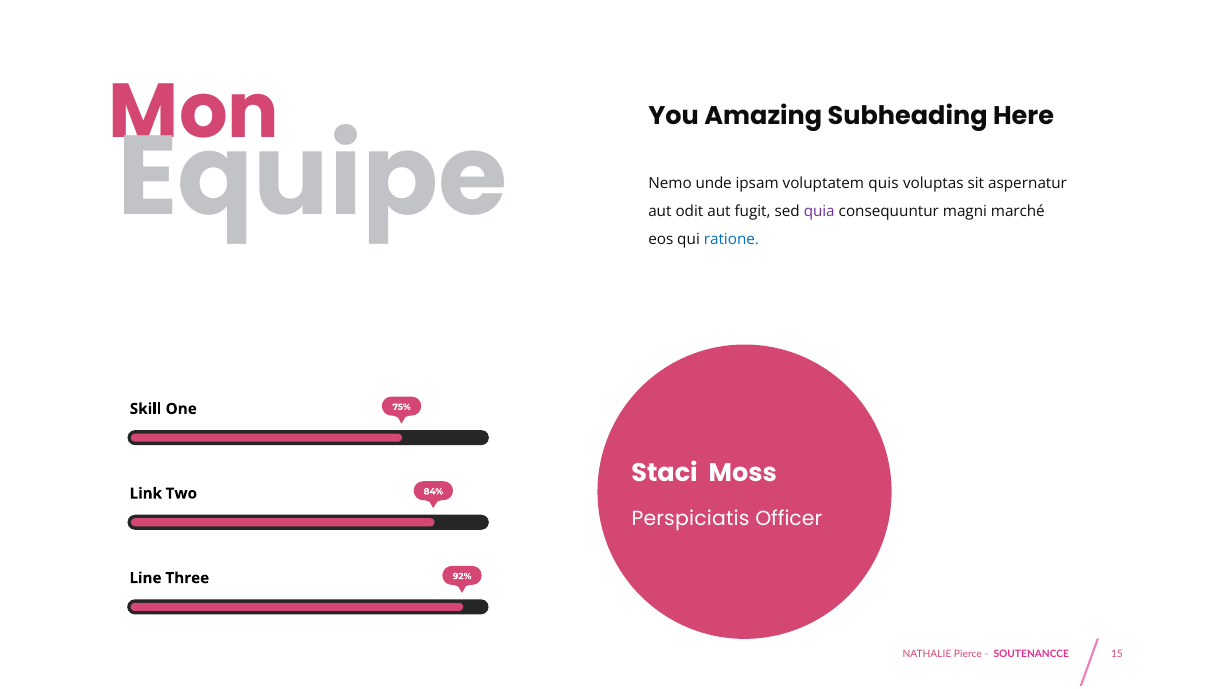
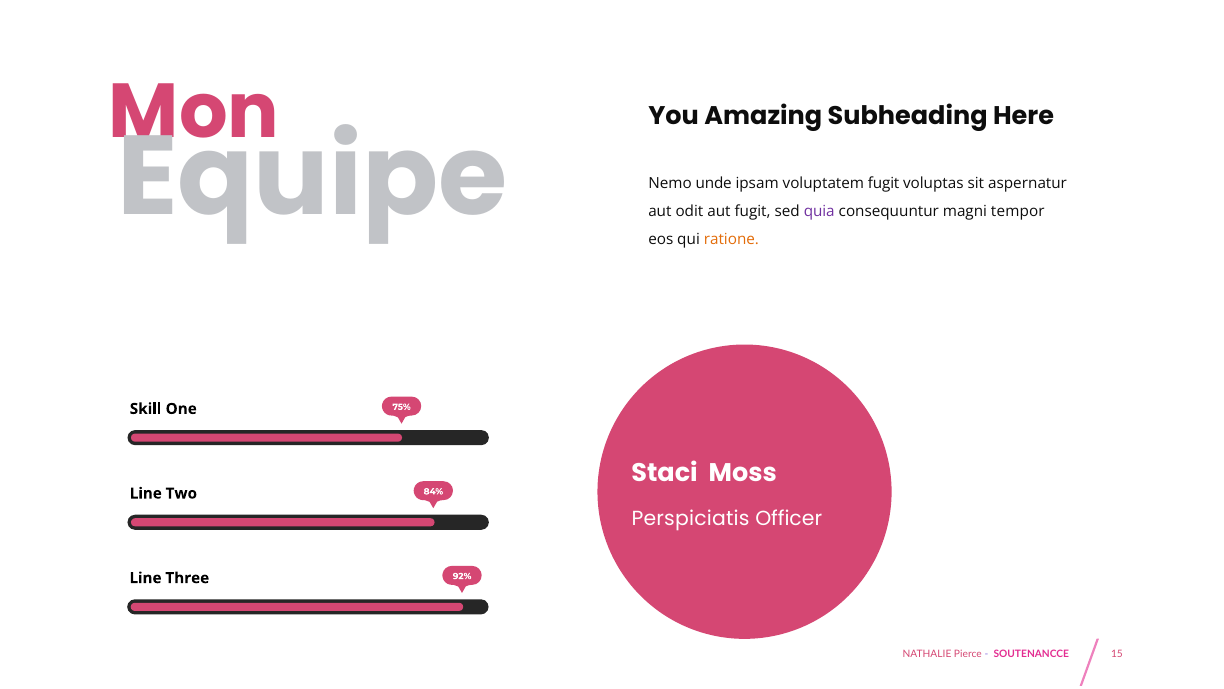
voluptatem quis: quis -> fugit (884, 184)
marché: marché -> tempor (1018, 211)
ratione colour: blue -> orange (731, 239)
Link: Link -> Line (146, 493)
